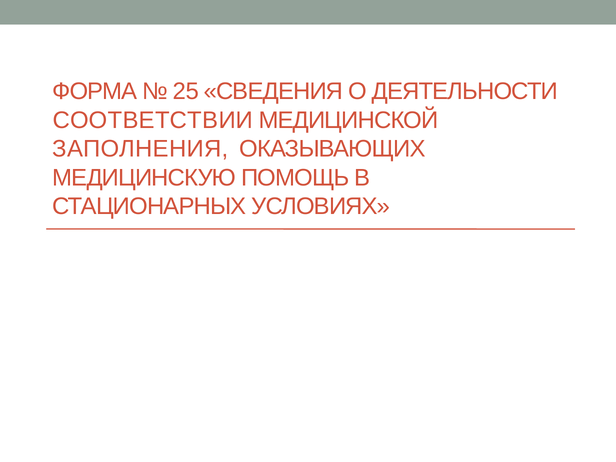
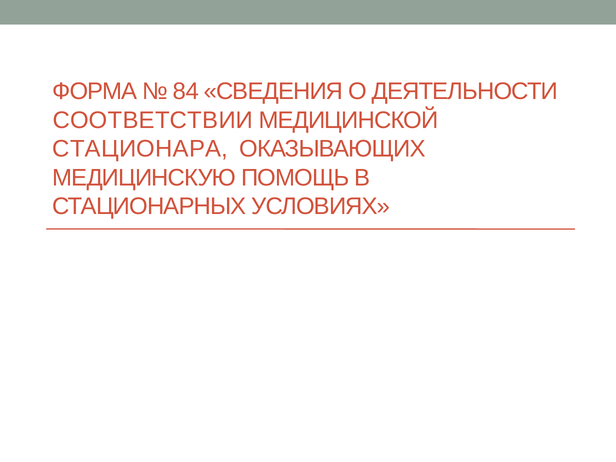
25: 25 -> 84 (186, 91)
ЗАПОЛНЕНИЯ: ЗАПОЛНЕНИЯ -> СТАЦИОНАРА (140, 149)
